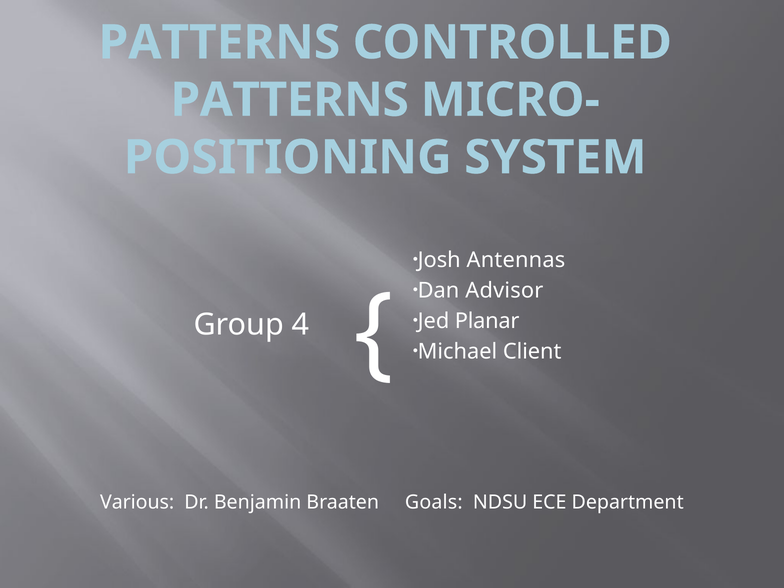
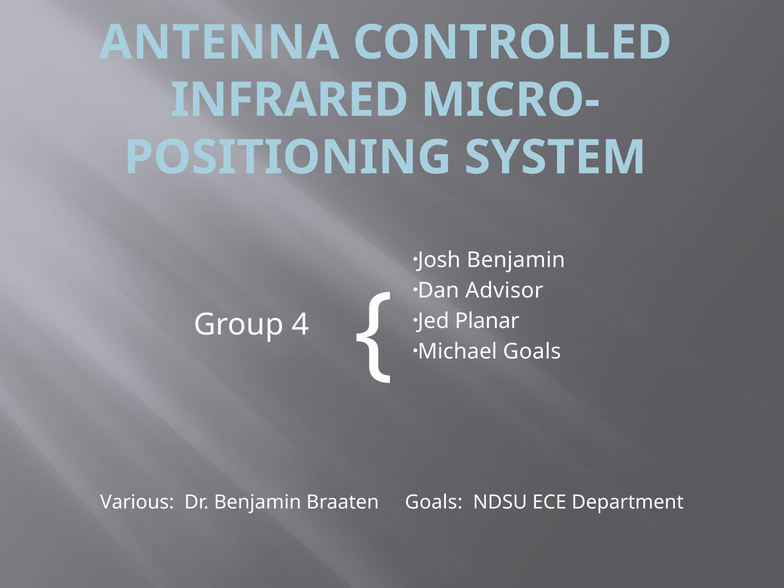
PATTERNS: PATTERNS -> ANTENNA (219, 43)
PATTERNS: PATTERNS -> INFRARED (290, 100)
Josh Antennas: Antennas -> Benjamin (516, 260)
Michael Client: Client -> Goals (532, 352)
